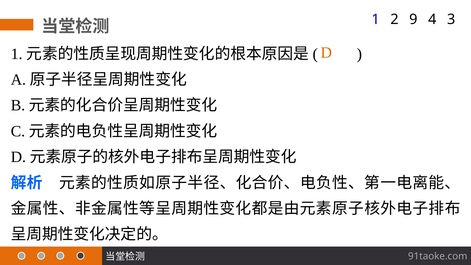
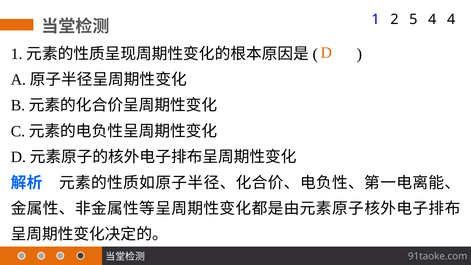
9: 9 -> 5 (413, 19)
4 3: 3 -> 4 (451, 19)
